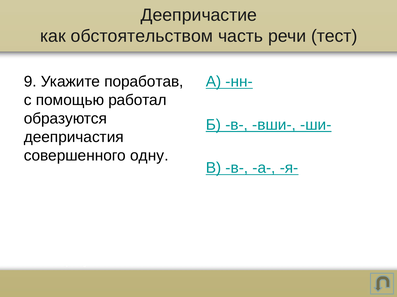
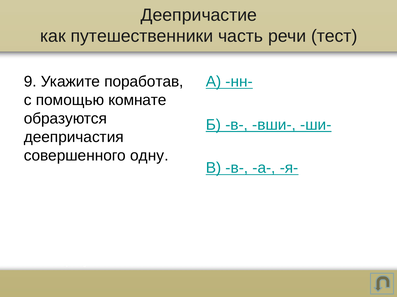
обстоятельством: обстоятельством -> путешественники (142, 36)
работал: работал -> комнате (137, 100)
